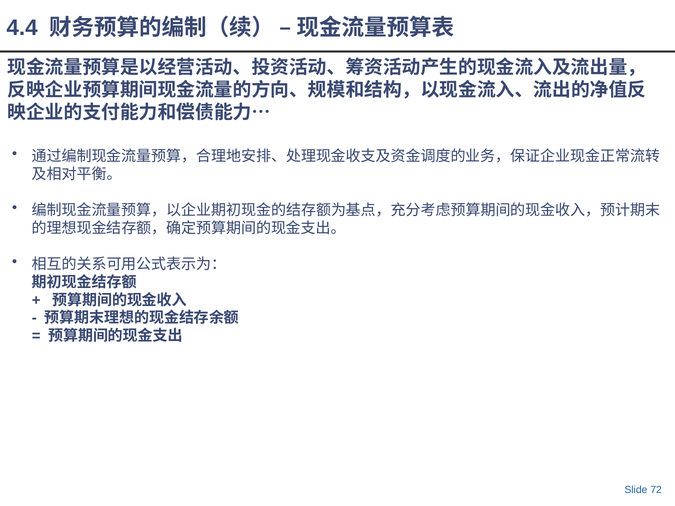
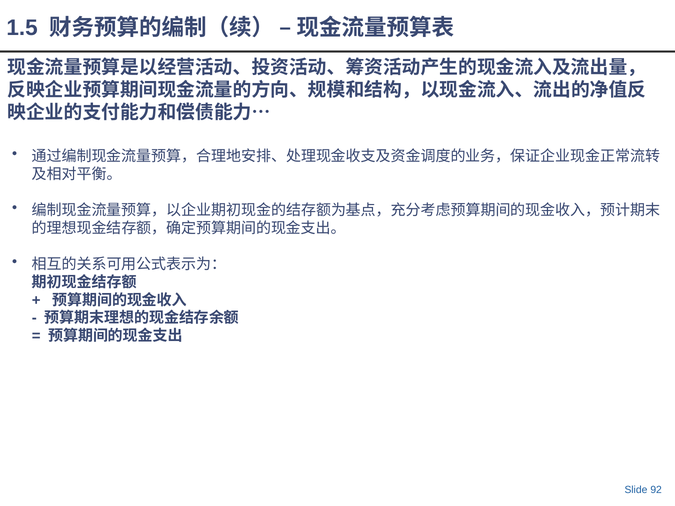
4.4: 4.4 -> 1.5 (22, 28)
72: 72 -> 92 (656, 490)
